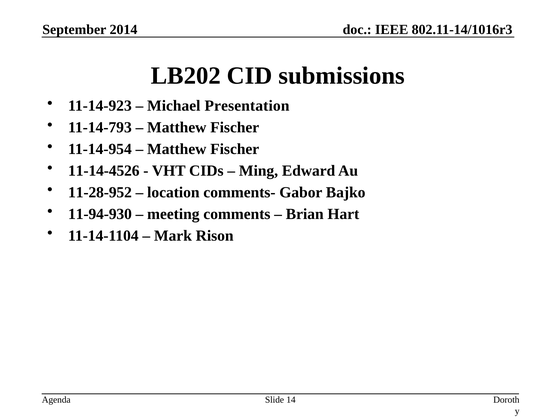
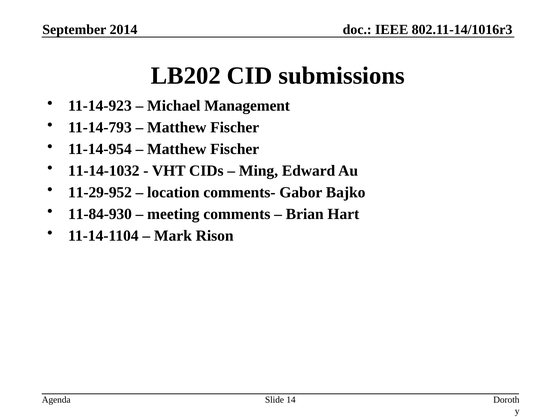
Presentation: Presentation -> Management (247, 106)
11-14-4526: 11-14-4526 -> 11-14-1032 (104, 171)
11-28-952: 11-28-952 -> 11-29-952 (100, 192)
11-94-930: 11-94-930 -> 11-84-930 (100, 214)
